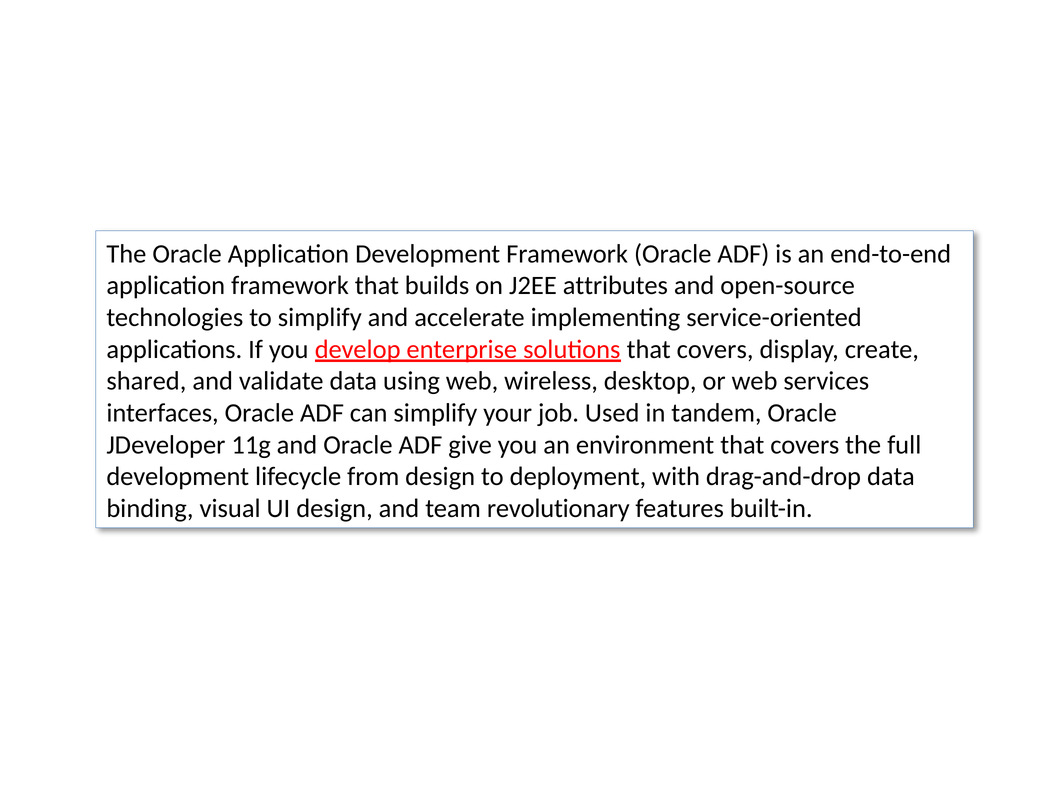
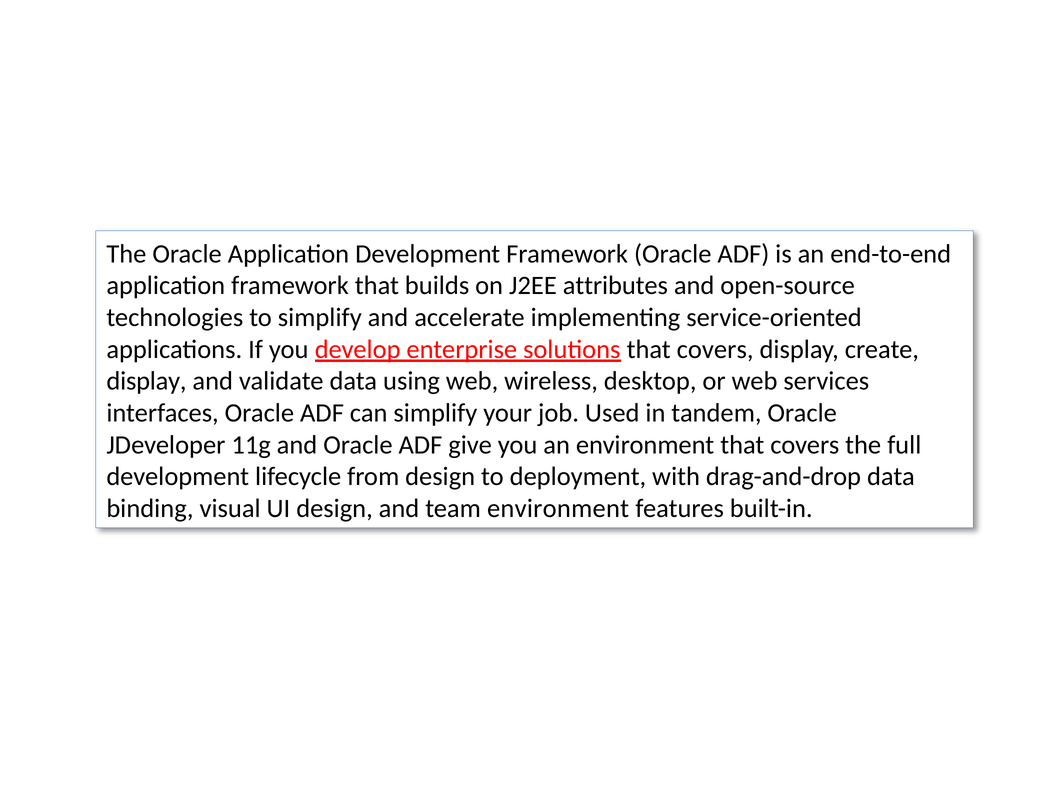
shared: shared -> display (147, 381)
team revolutionary: revolutionary -> environment (558, 508)
